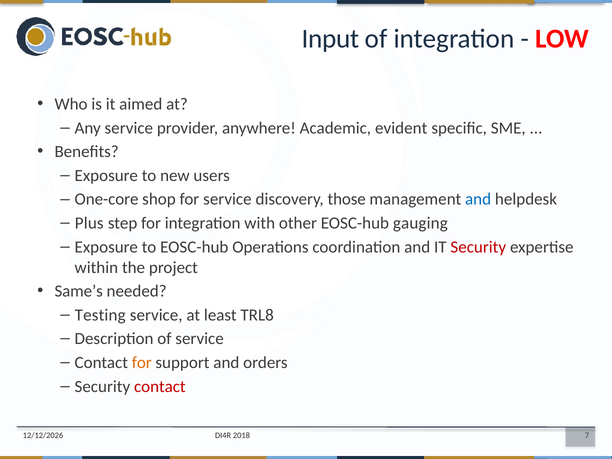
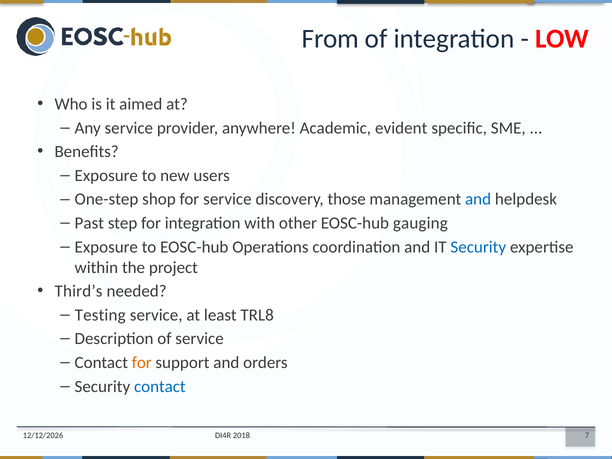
Input: Input -> From (330, 39)
One-core: One-core -> One-step (107, 199)
Plus: Plus -> Past (89, 223)
Security colour: red -> blue (478, 247)
Same’s: Same’s -> Third’s (79, 291)
contact colour: red -> blue (160, 386)
